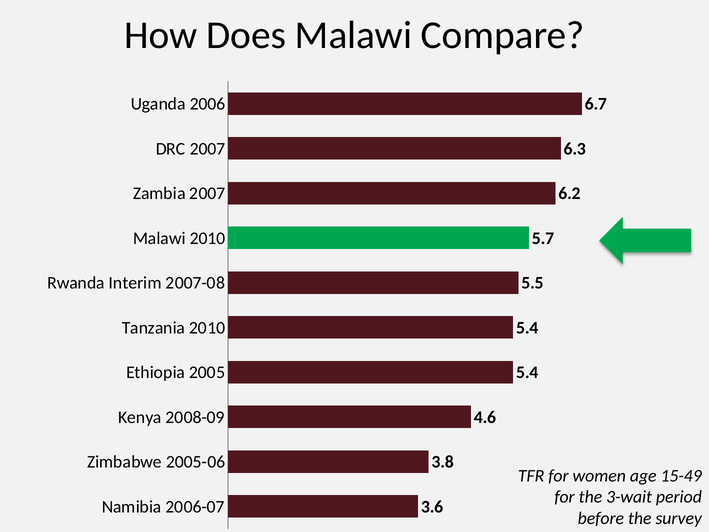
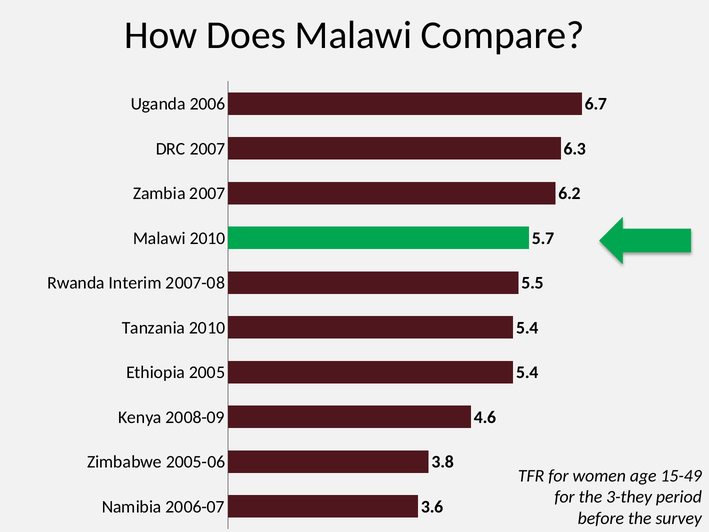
3-wait: 3-wait -> 3-they (629, 497)
